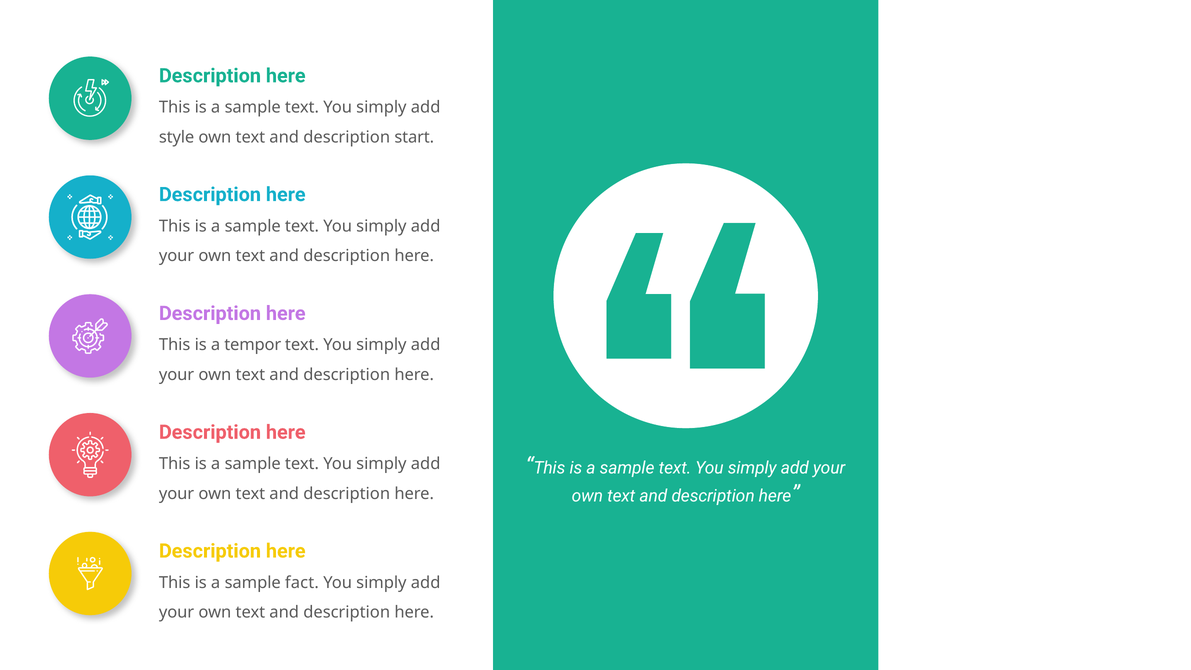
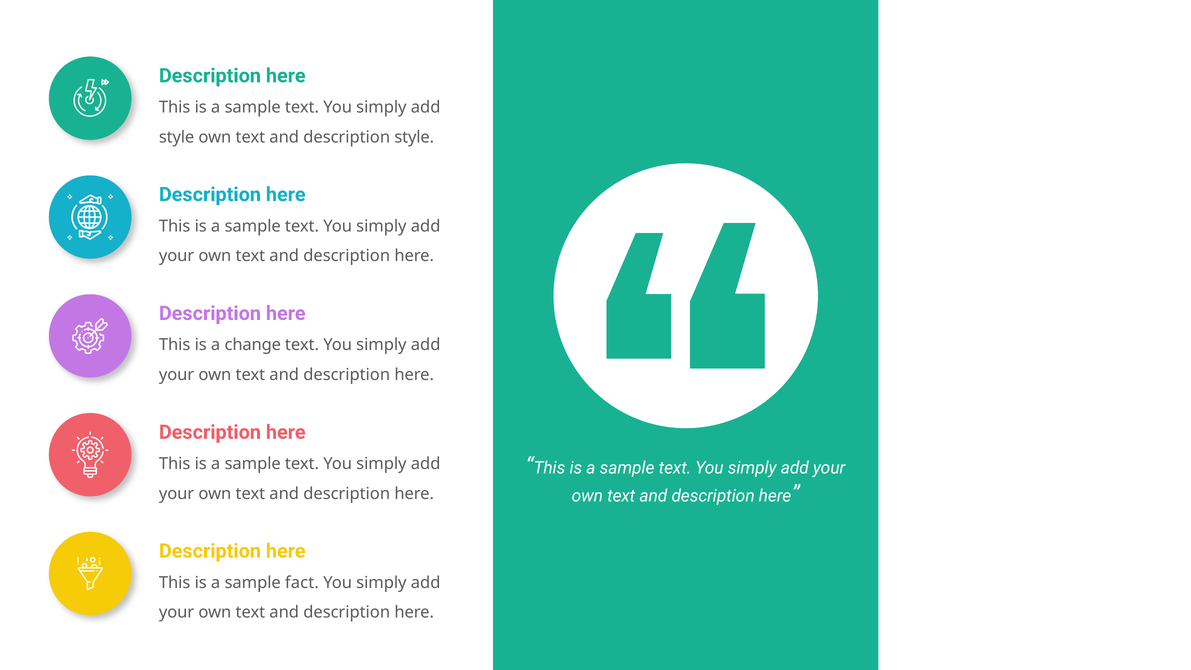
description start: start -> style (414, 137)
tempor: tempor -> change (253, 345)
